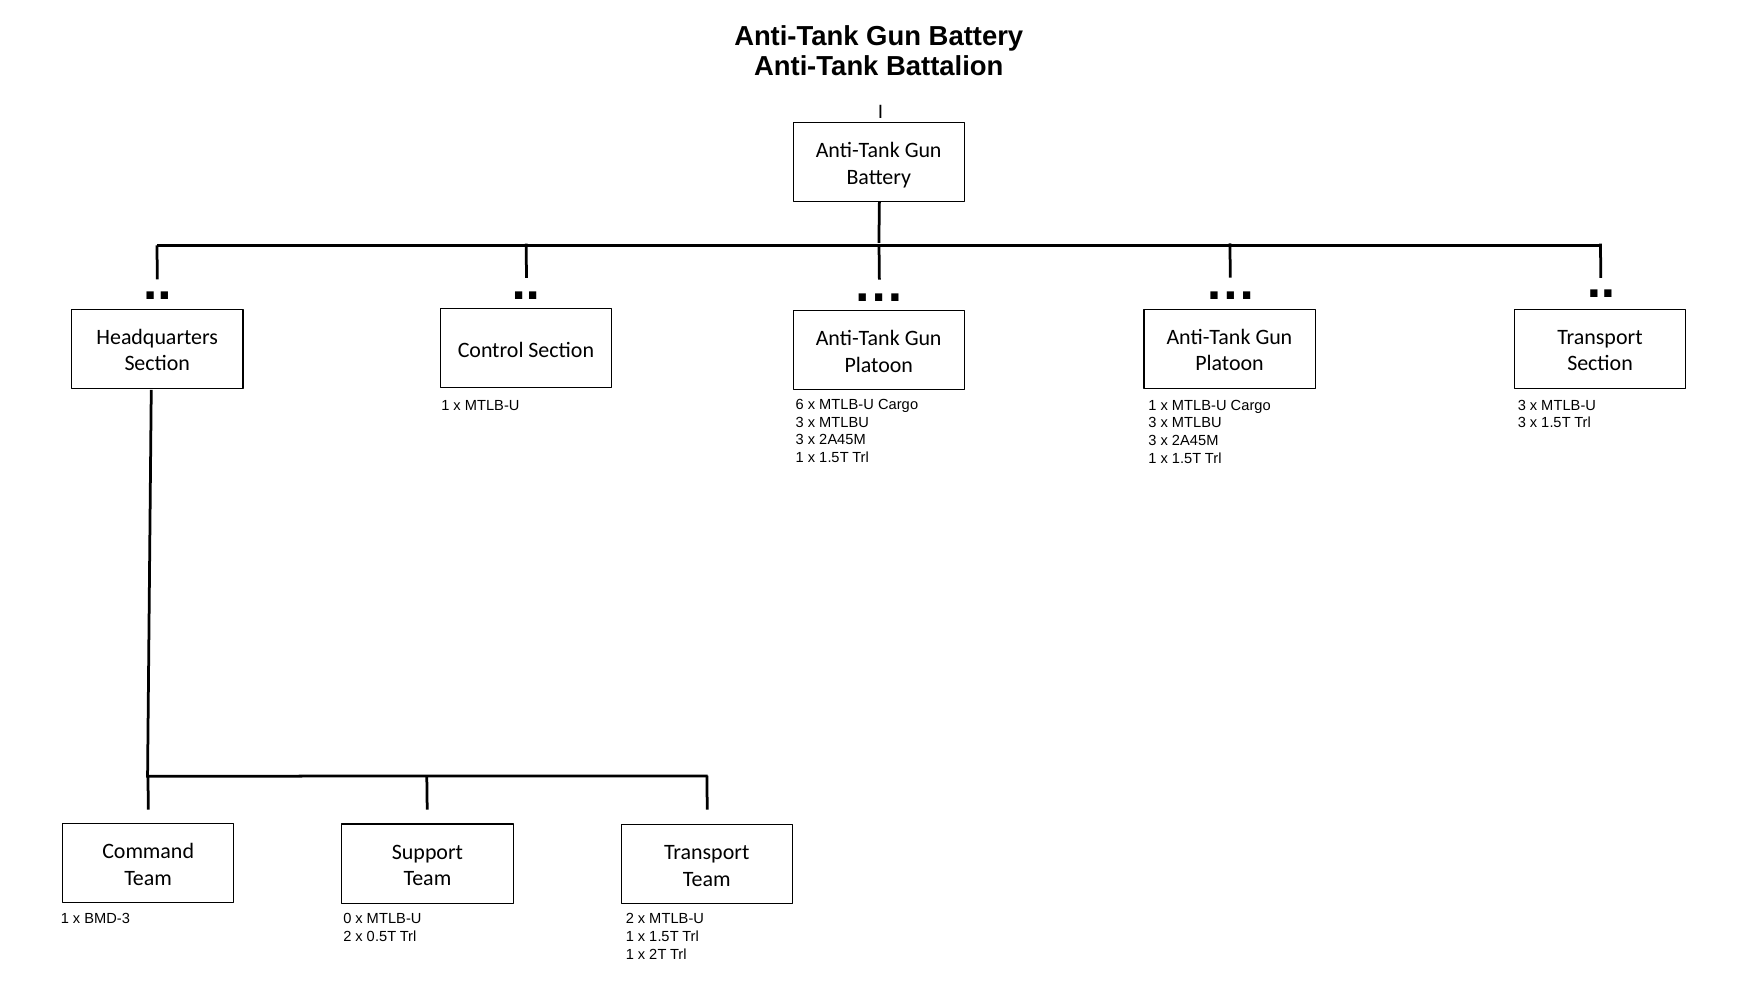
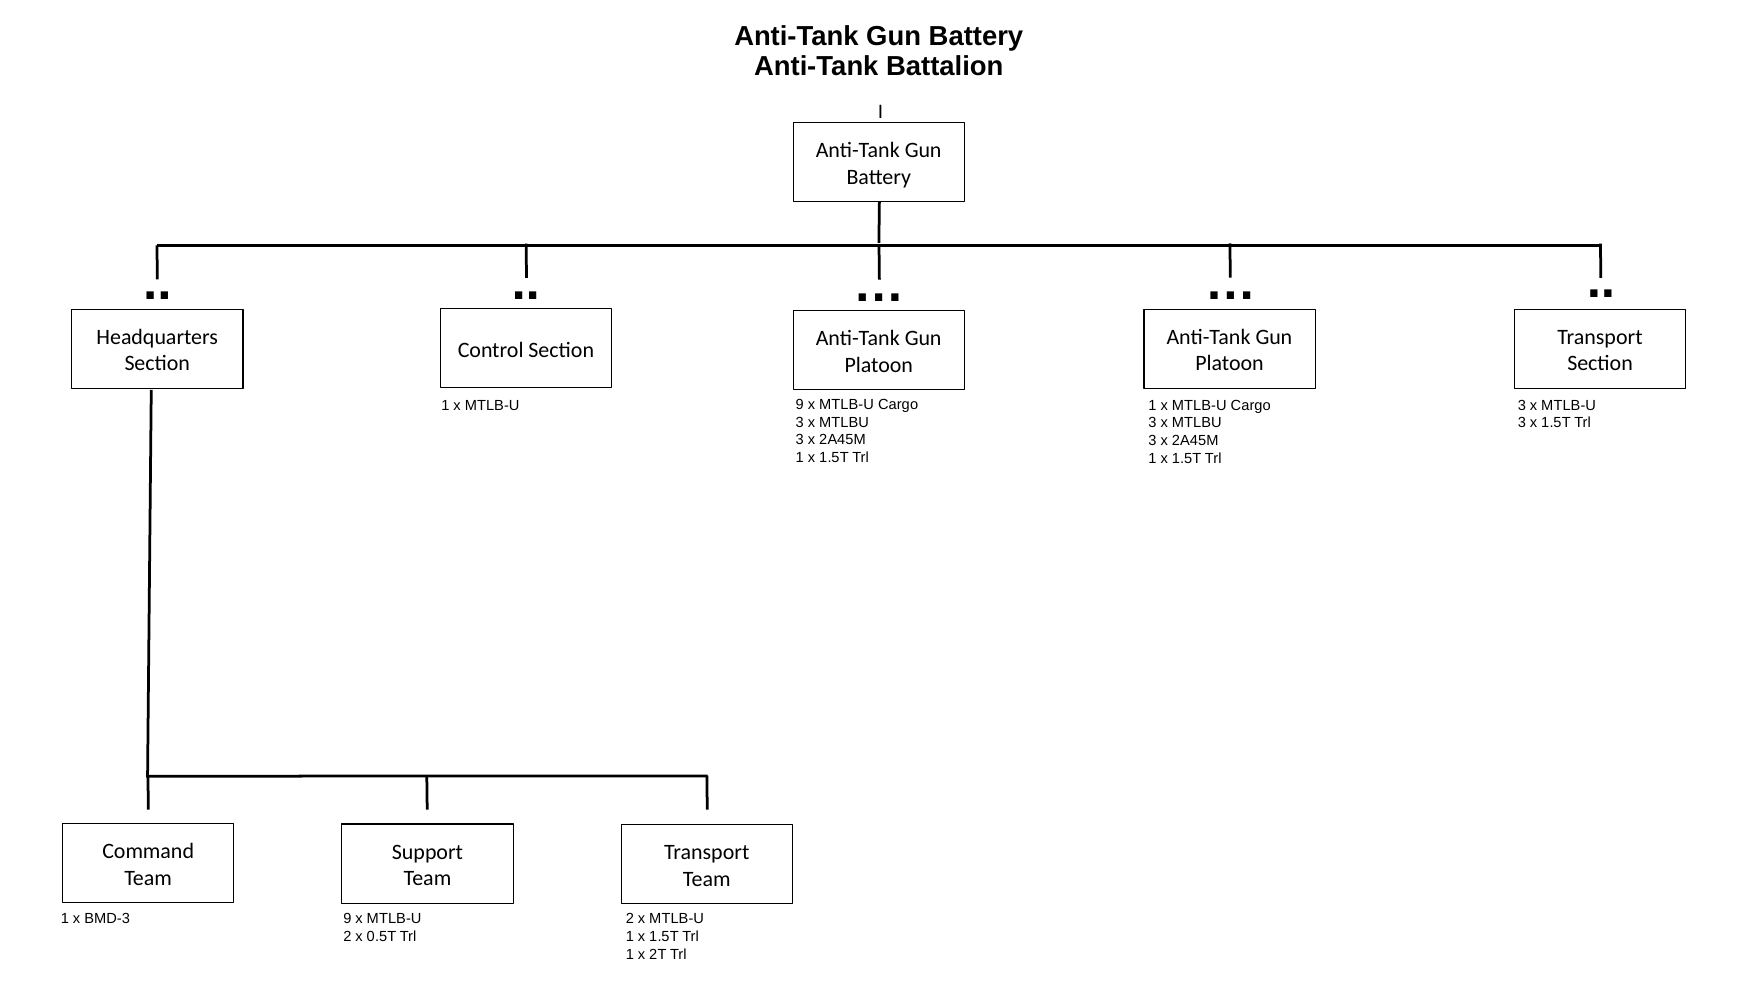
MTLB-U 6: 6 -> 9 (800, 405)
BMD-3 0: 0 -> 9 (347, 919)
